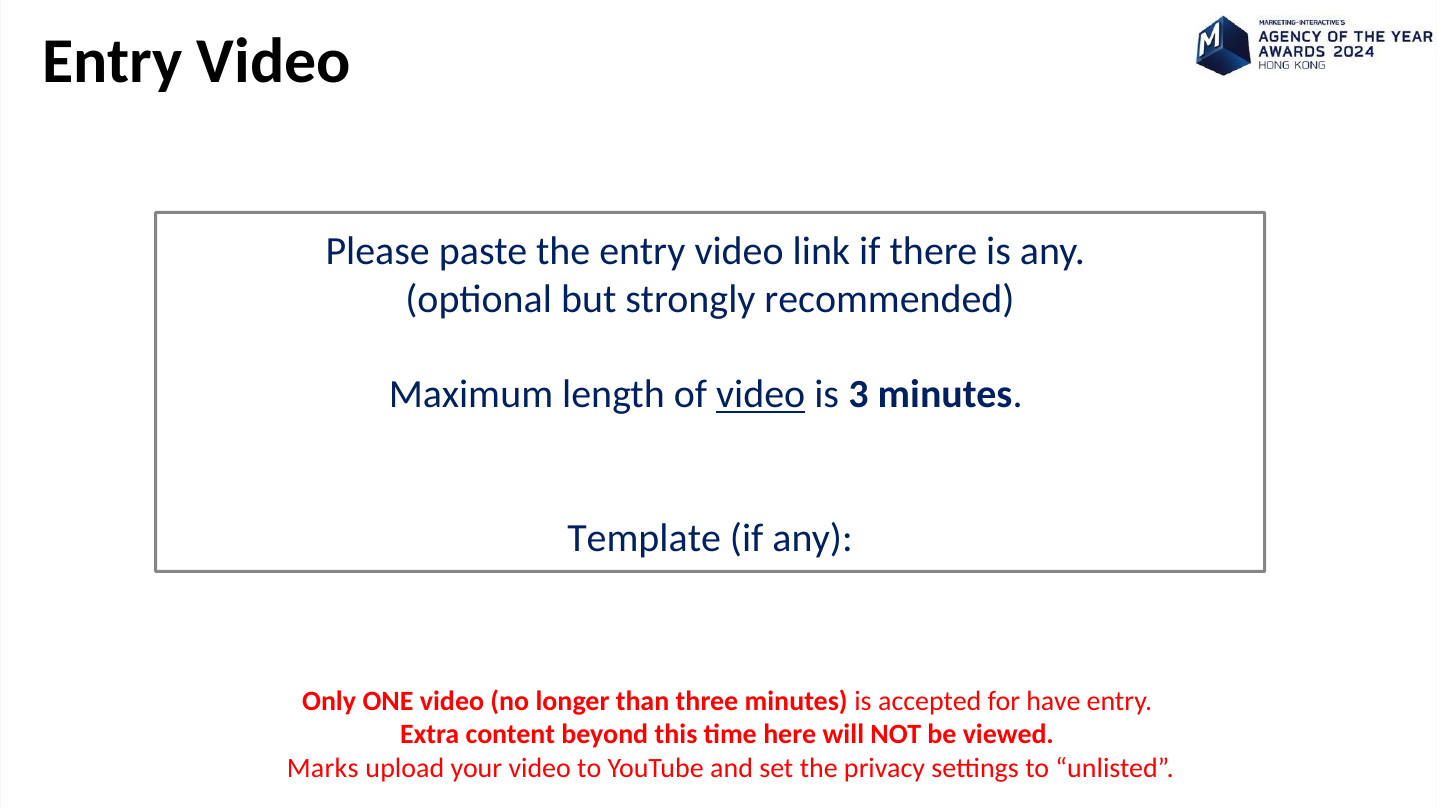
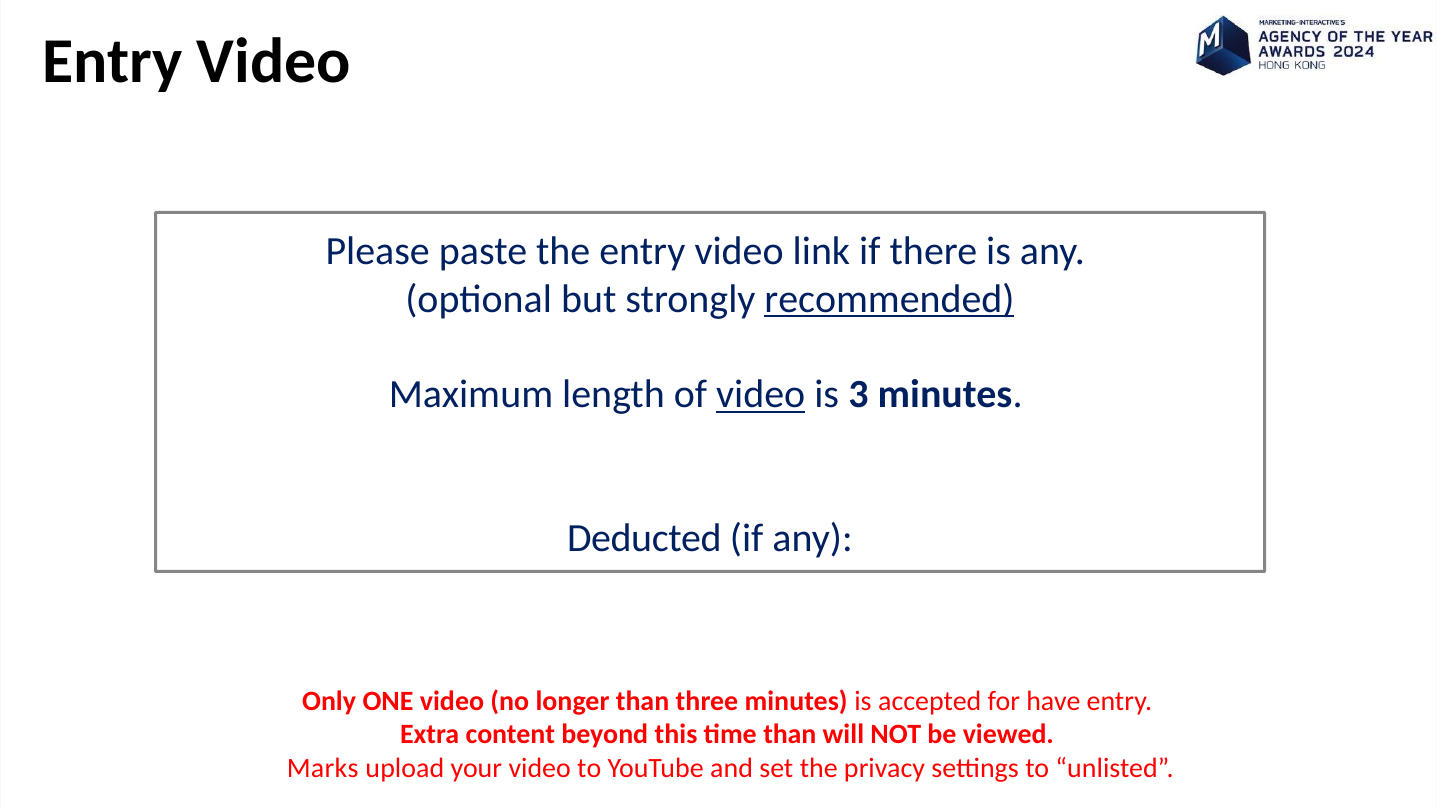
recommended underline: none -> present (889, 299)
Template: Template -> Deducted (644, 539)
time here: here -> than (790, 735)
